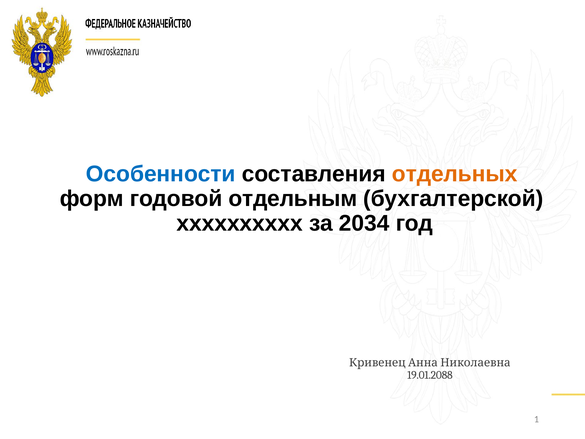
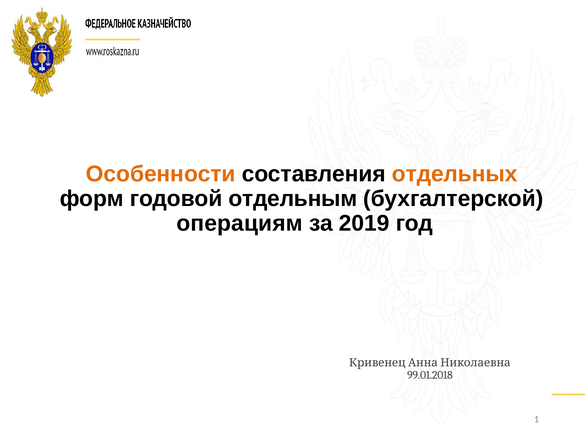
Особенности colour: blue -> orange (161, 174)
хххххххххх: хххххххххх -> операциям (240, 223)
2034: 2034 -> 2019 (364, 223)
19.01.2088: 19.01.2088 -> 99.01.2018 (430, 375)
